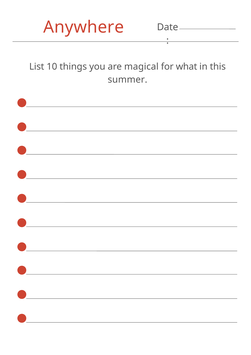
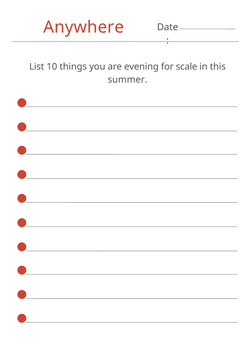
magical: magical -> evening (141, 67)
what: what -> scale (187, 67)
